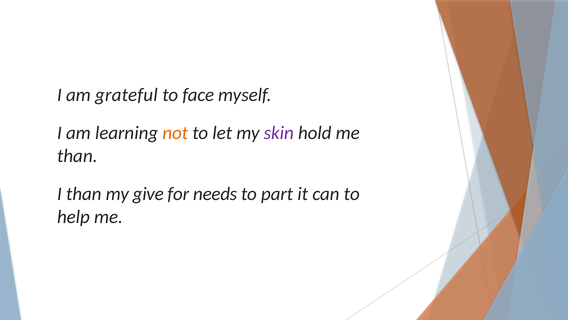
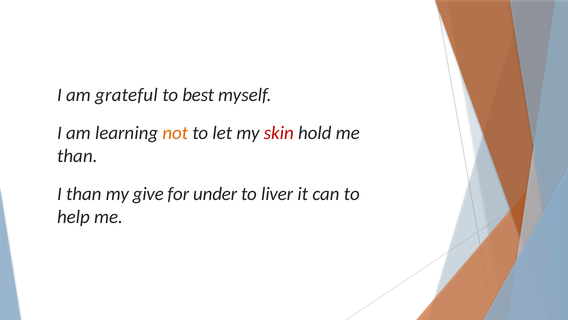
face: face -> best (198, 95)
skin colour: purple -> red (279, 133)
needs: needs -> under (215, 194)
part: part -> liver (277, 194)
